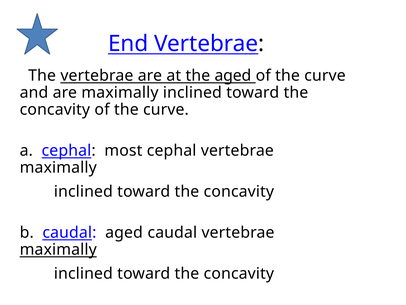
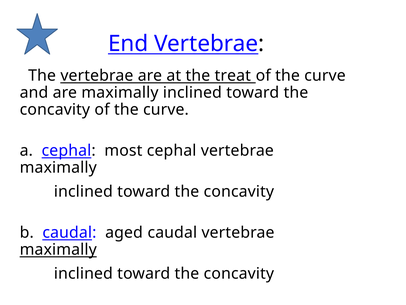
the aged: aged -> treat (233, 75)
